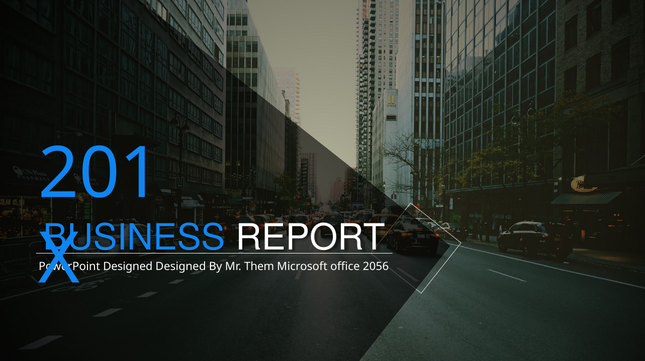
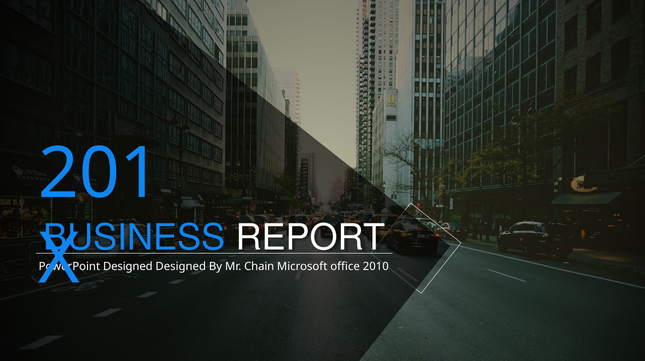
Them: Them -> Chain (259, 267)
2056: 2056 -> 2010 (376, 267)
